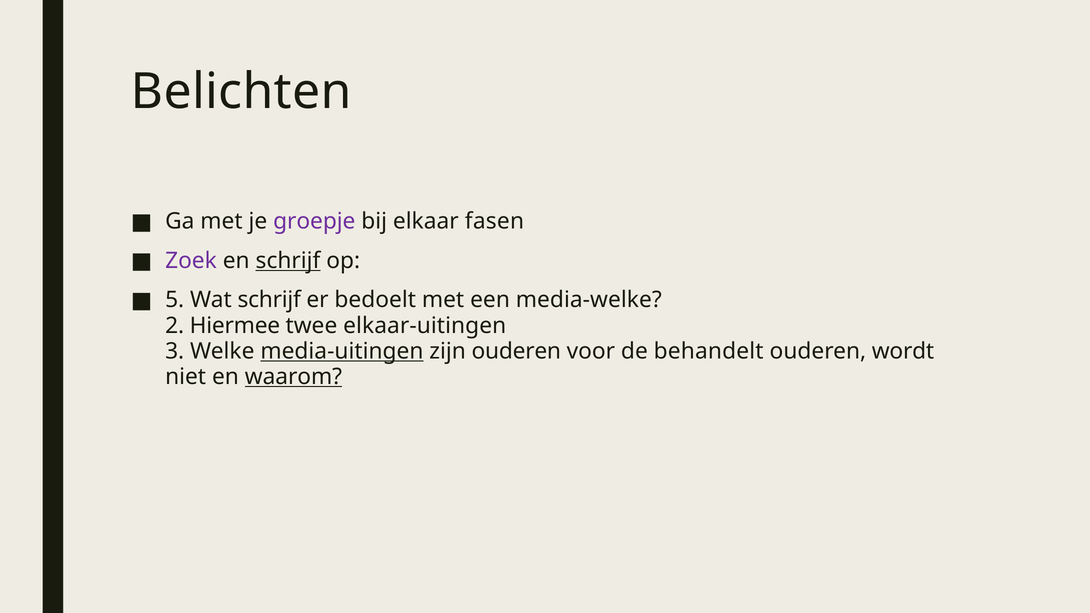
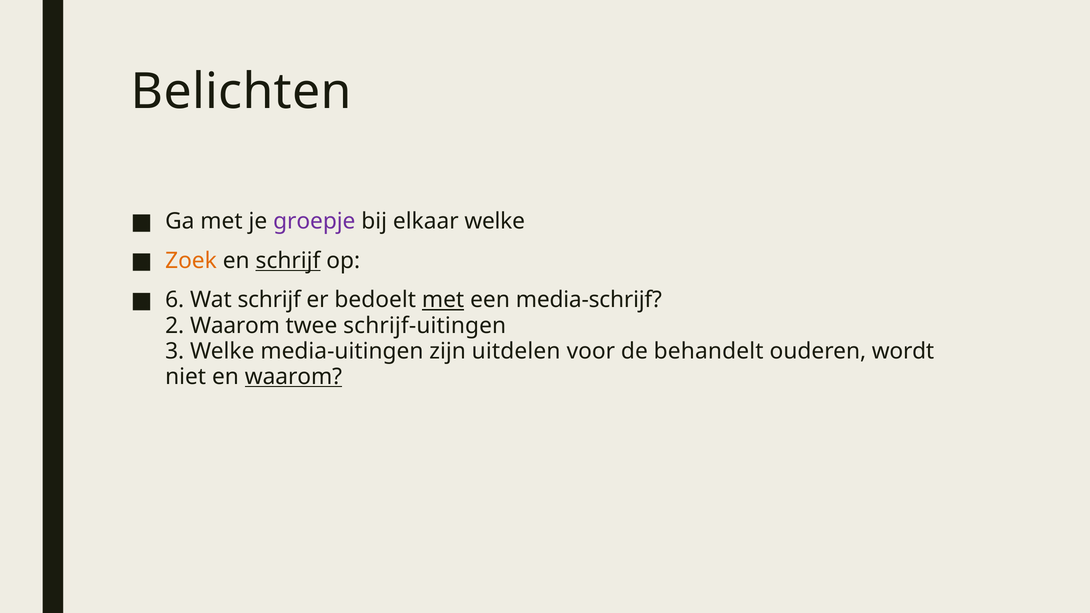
elkaar fasen: fasen -> welke (495, 221)
Zoek colour: purple -> orange (191, 261)
5: 5 -> 6 (175, 300)
met underline: none -> present (443, 300)
media-welke: media-welke -> media-schrijf (589, 300)
2 Hiermee: Hiermee -> Waarom (235, 326)
elkaar-uitingen: elkaar-uitingen -> schrijf-uitingen (425, 326)
media-uitingen underline: present -> none (342, 351)
zijn ouderen: ouderen -> uitdelen (516, 351)
